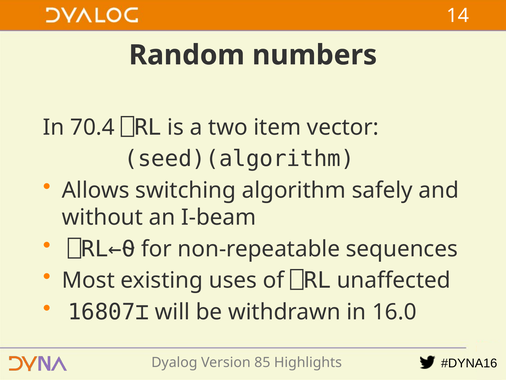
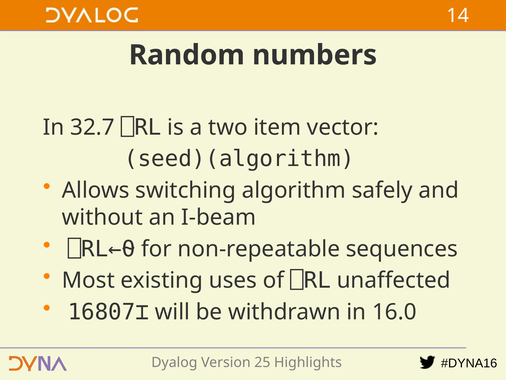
70.4: 70.4 -> 32.7 (93, 127)
85: 85 -> 25 (262, 362)
